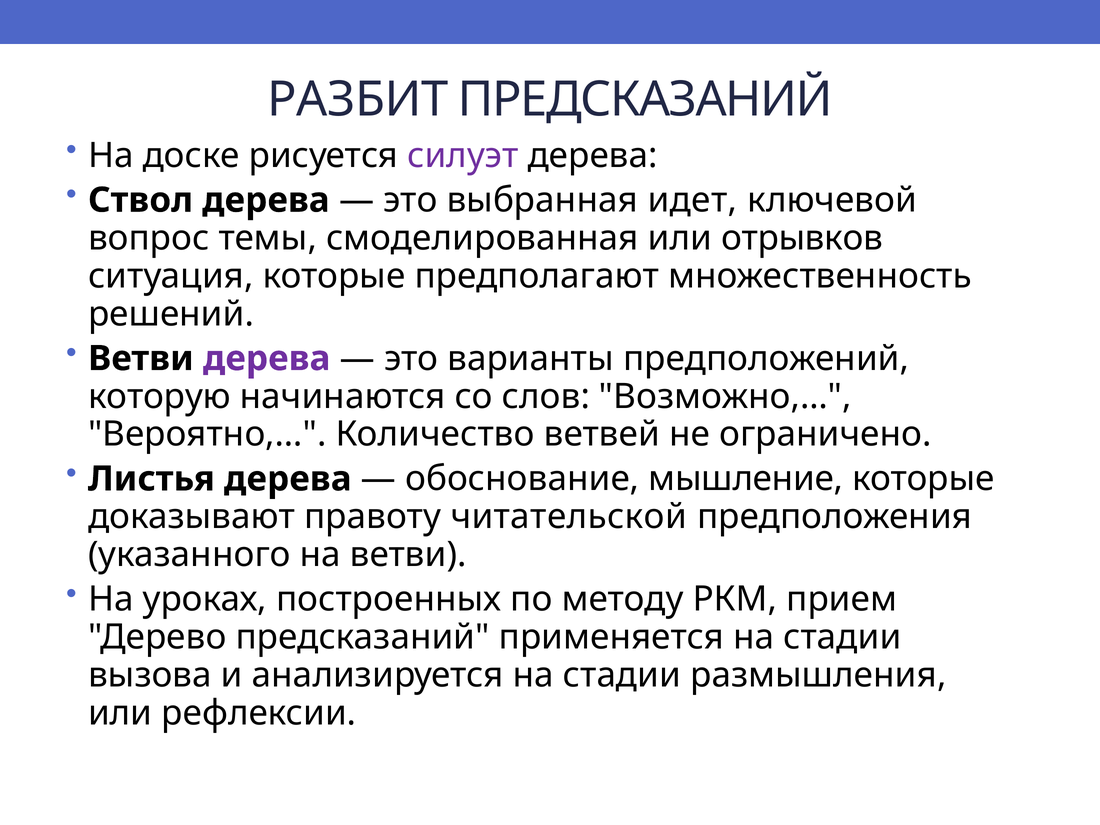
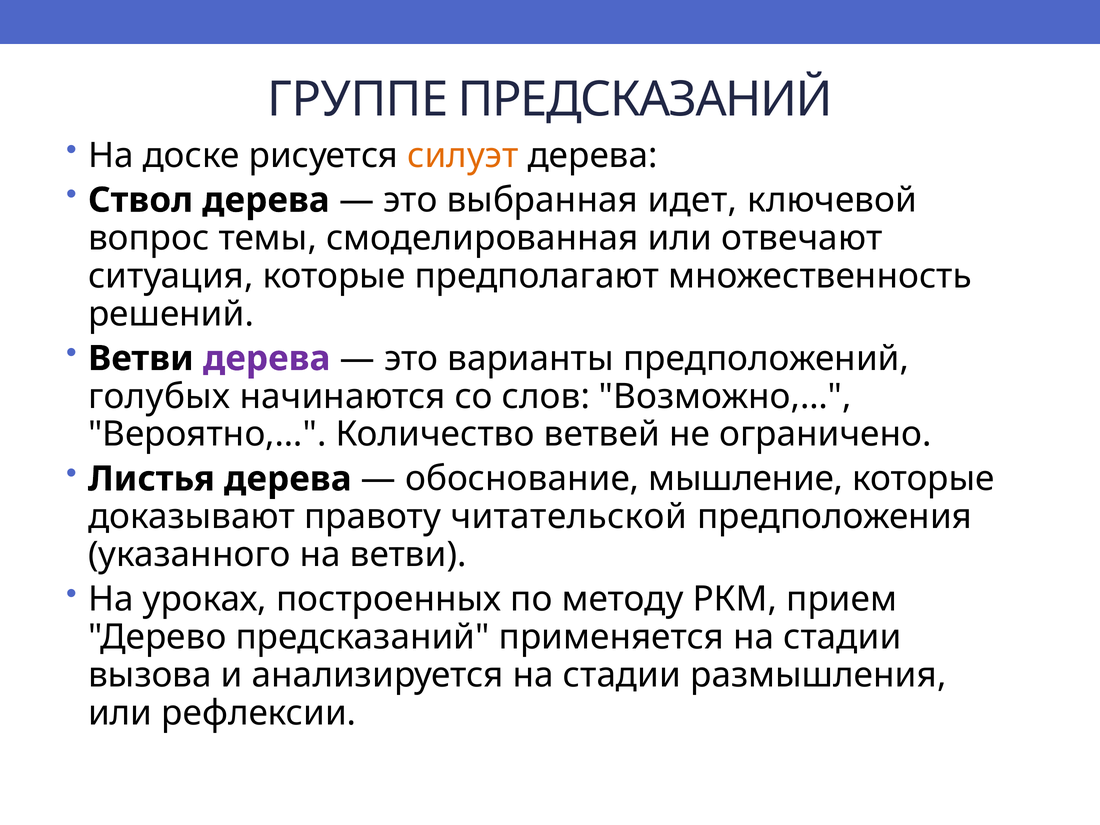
РАЗБИТ: РАЗБИТ -> ГРУППЕ (358, 100)
силуэт colour: purple -> orange (463, 156)
отрывков: отрывков -> отвечают (802, 238)
которую: которую -> голубых (159, 396)
